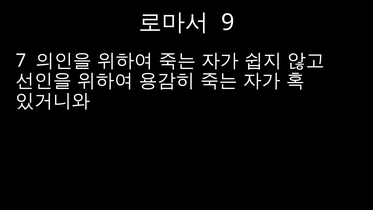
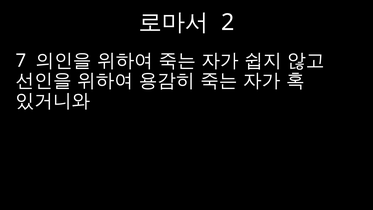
9: 9 -> 2 (228, 22)
